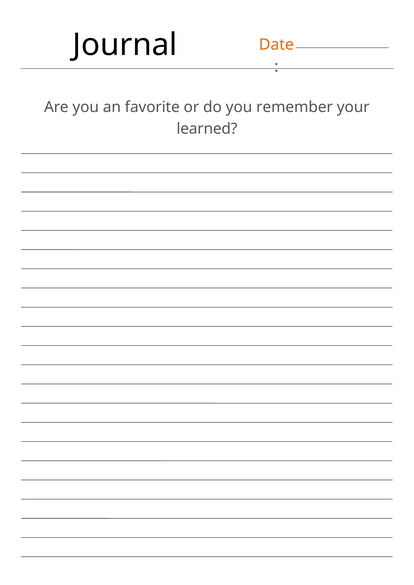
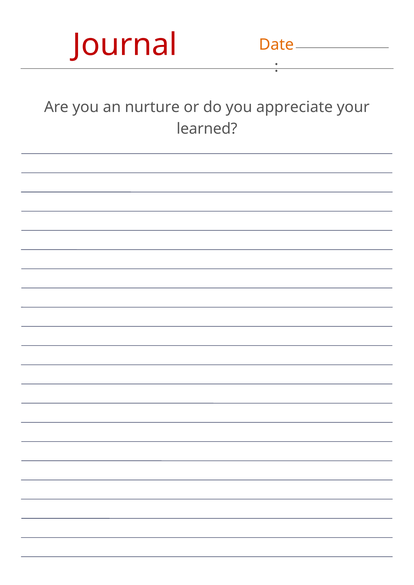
Journal colour: black -> red (125, 45)
favorite: favorite -> nurture (152, 107)
remember: remember -> appreciate (295, 107)
